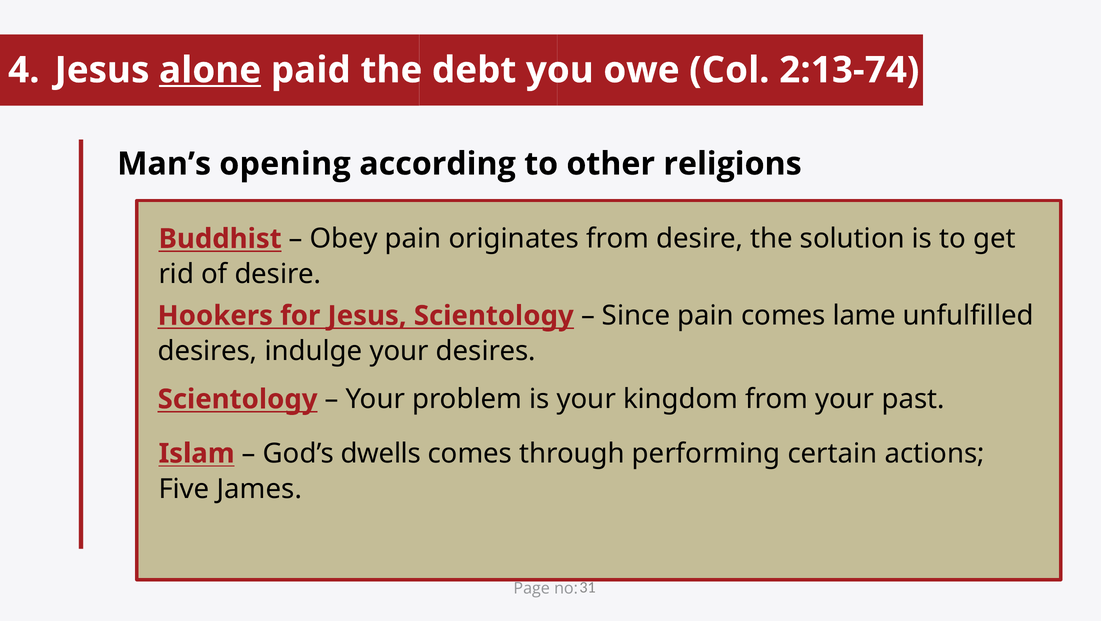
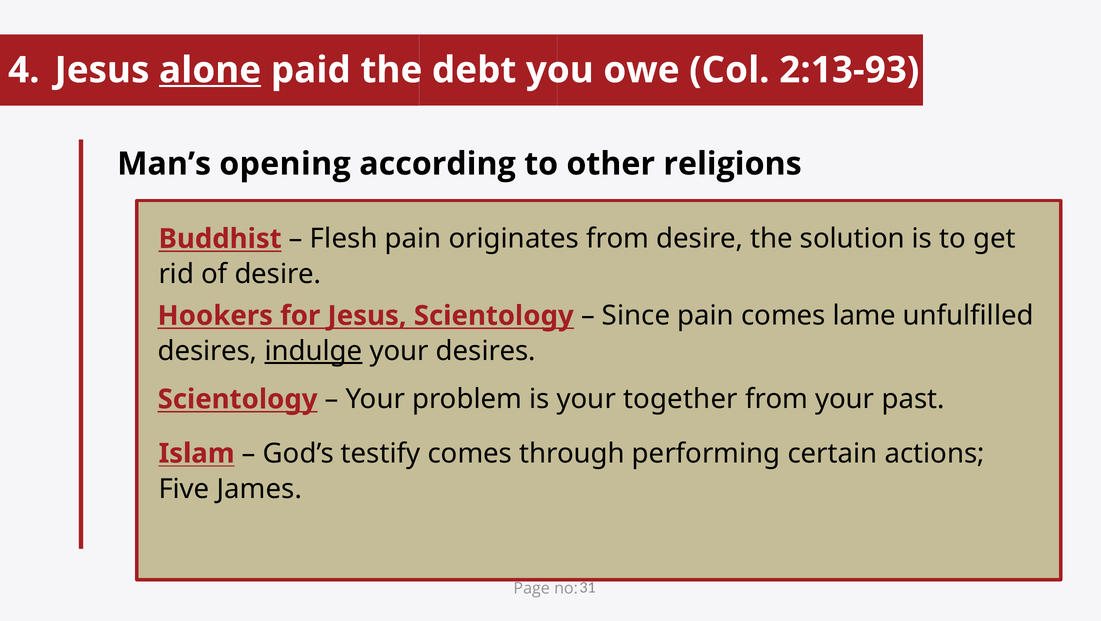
2:13-74: 2:13-74 -> 2:13-93 (849, 70)
Obey: Obey -> Flesh (344, 239)
indulge underline: none -> present (313, 351)
kingdom: kingdom -> together (680, 399)
dwells: dwells -> testify (381, 453)
